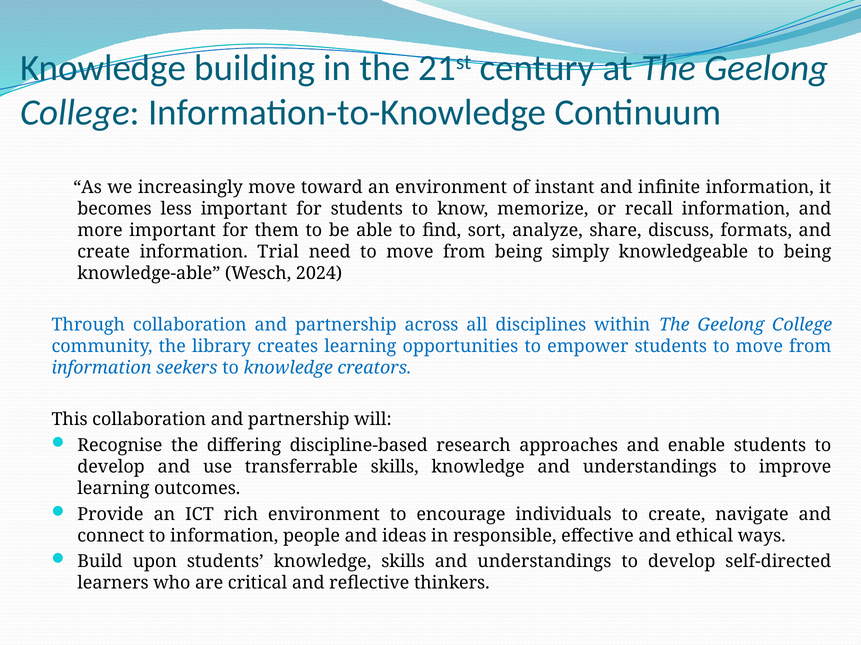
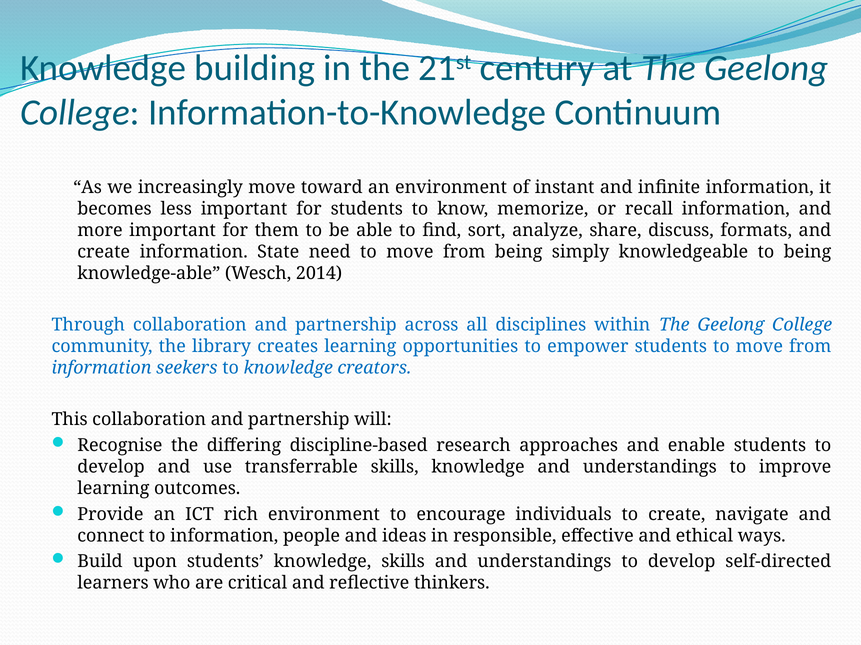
Trial: Trial -> State (278, 252)
2024: 2024 -> 2014 (319, 274)
